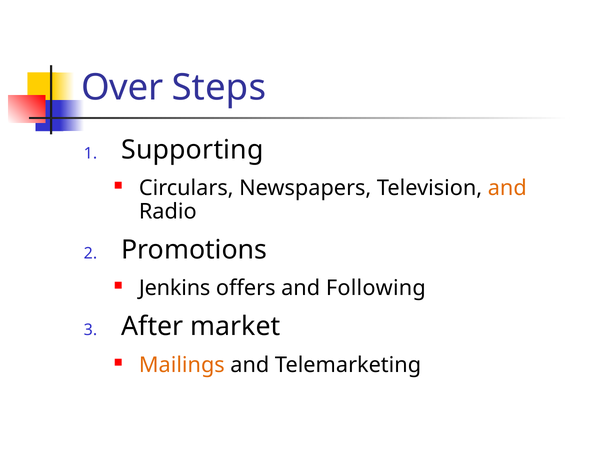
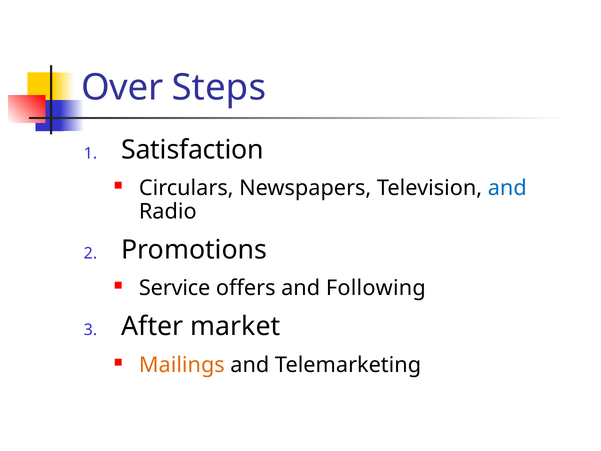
Supporting: Supporting -> Satisfaction (193, 150)
and colour: orange -> blue (507, 188)
Jenkins: Jenkins -> Service (175, 288)
